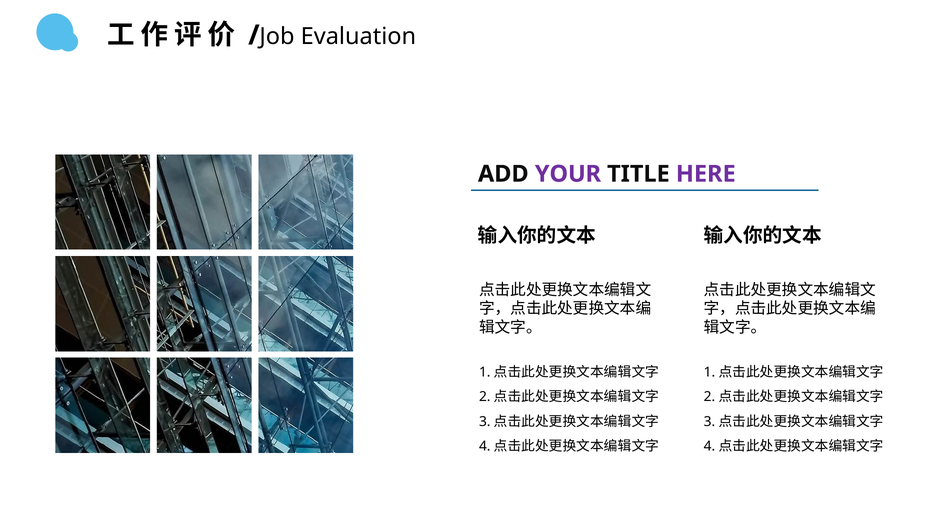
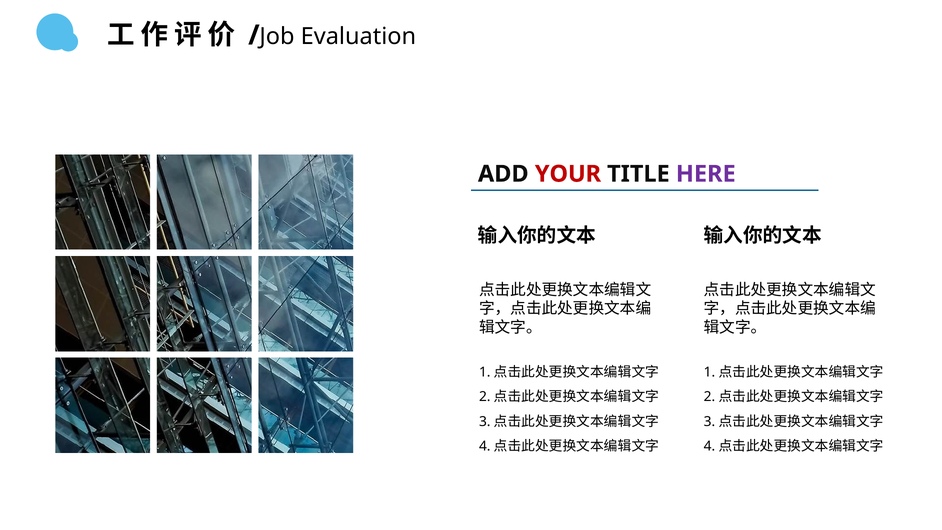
YOUR colour: purple -> red (568, 174)
